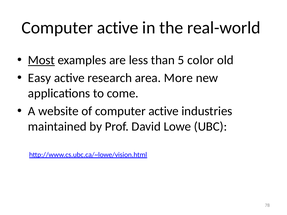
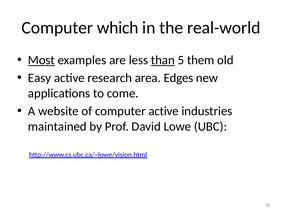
active: active -> which (118, 28)
than underline: none -> present (163, 60)
color: color -> them (201, 60)
More: More -> Edges (179, 78)
